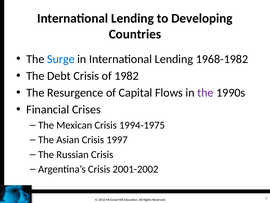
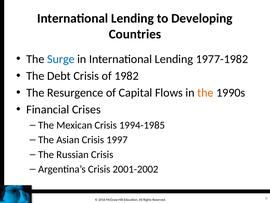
1968-1982: 1968-1982 -> 1977-1982 (222, 59)
the colour: purple -> orange (205, 93)
1994-1975: 1994-1975 -> 1994-1985 (142, 125)
